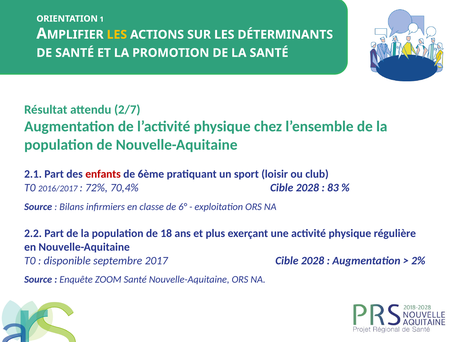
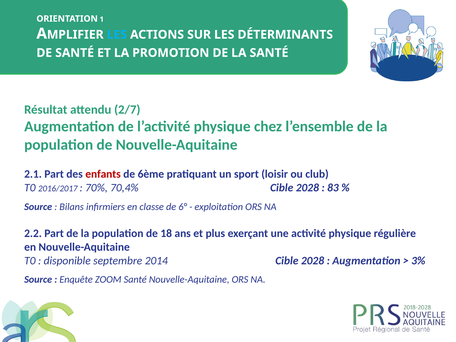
LES colour: yellow -> light blue (117, 35)
72%: 72% -> 70% (96, 188)
2017: 2017 -> 2014 (156, 261)
2%: 2% -> 3% (418, 261)
